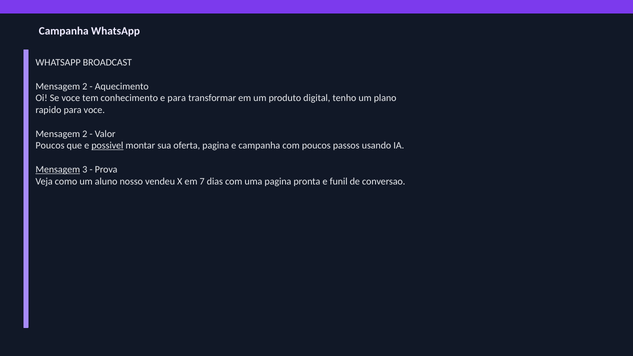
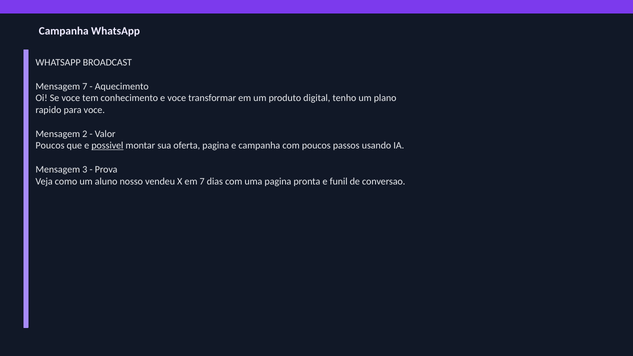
2: 2 -> 7 (85, 86)
e para: para -> voce (177, 98)
Mensagem underline: present -> none (58, 169)
